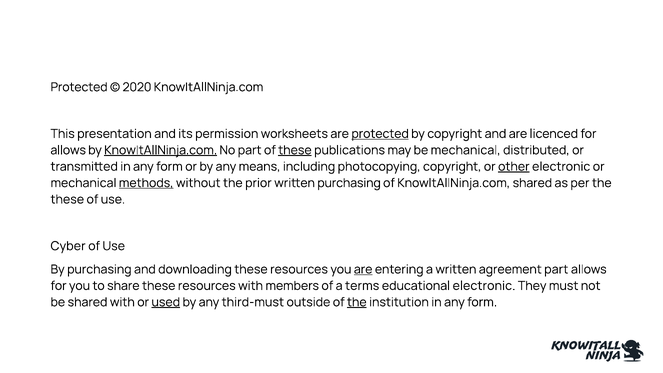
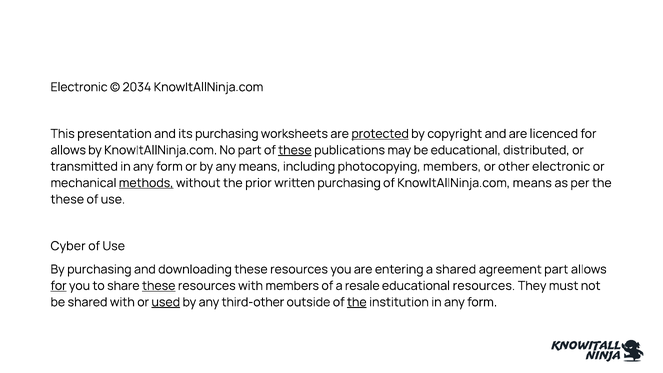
Protected: Protected -> Electronic (79, 87)
2020: 2020 -> 2034 (137, 87)
its permission: permission -> purchasing (227, 134)
KnowItAllNinja.com underline: present -> none (161, 150)
be mechanical: mechanical -> educational (466, 150)
photocopying copyright: copyright -> members (452, 167)
other underline: present -> none (514, 167)
KnowItAllNinja.com shared: shared -> means (532, 183)
are underline: present -> none (363, 269)
a written: written -> shared (456, 269)
for underline: none -> present (59, 286)
these underline: none -> present (159, 286)
terms: terms -> resale (362, 286)
educational electronic: electronic -> resources (484, 286)
third-must: third-must -> third-other (253, 302)
